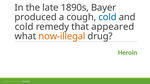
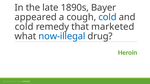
produced: produced -> appeared (36, 17)
appeared: appeared -> marketed (113, 27)
now-illegal colour: orange -> blue (62, 36)
